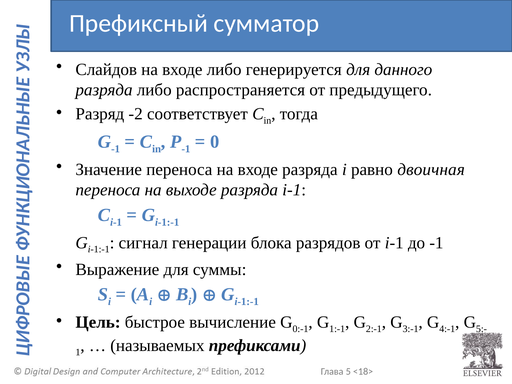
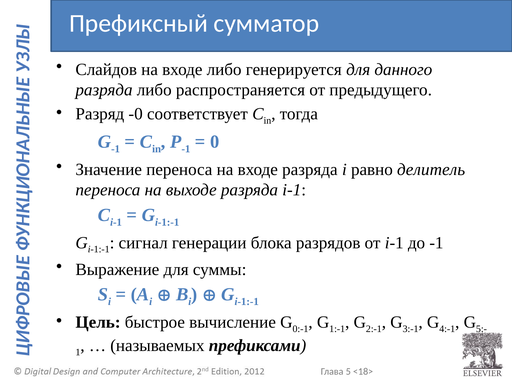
-2: -2 -> -0 (136, 114)
двоичная: двоичная -> делитель (431, 169)
